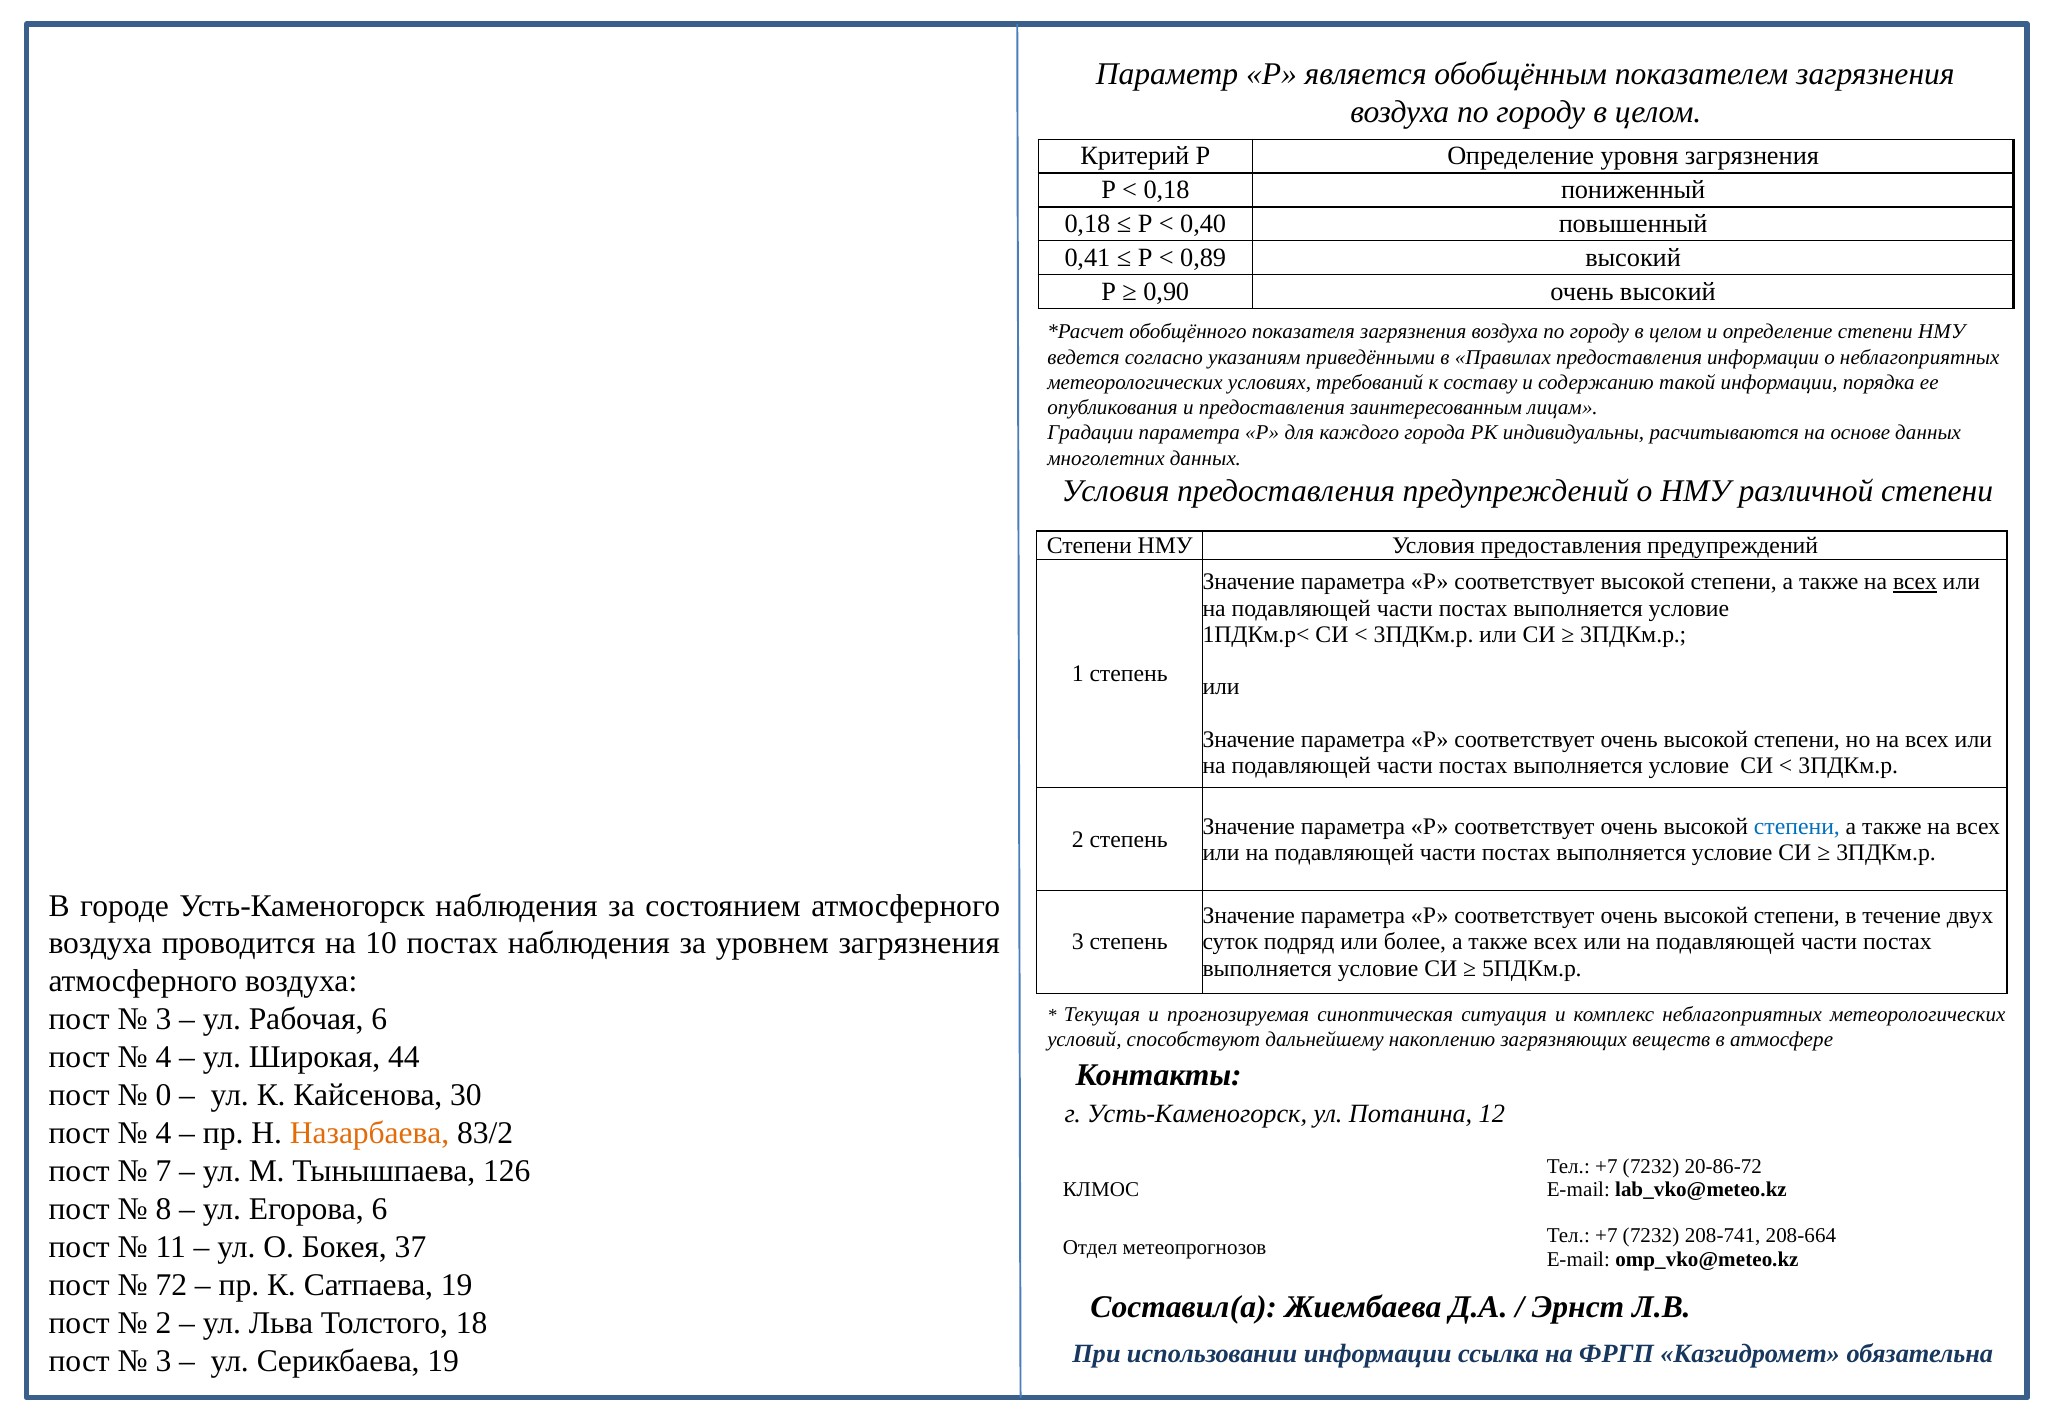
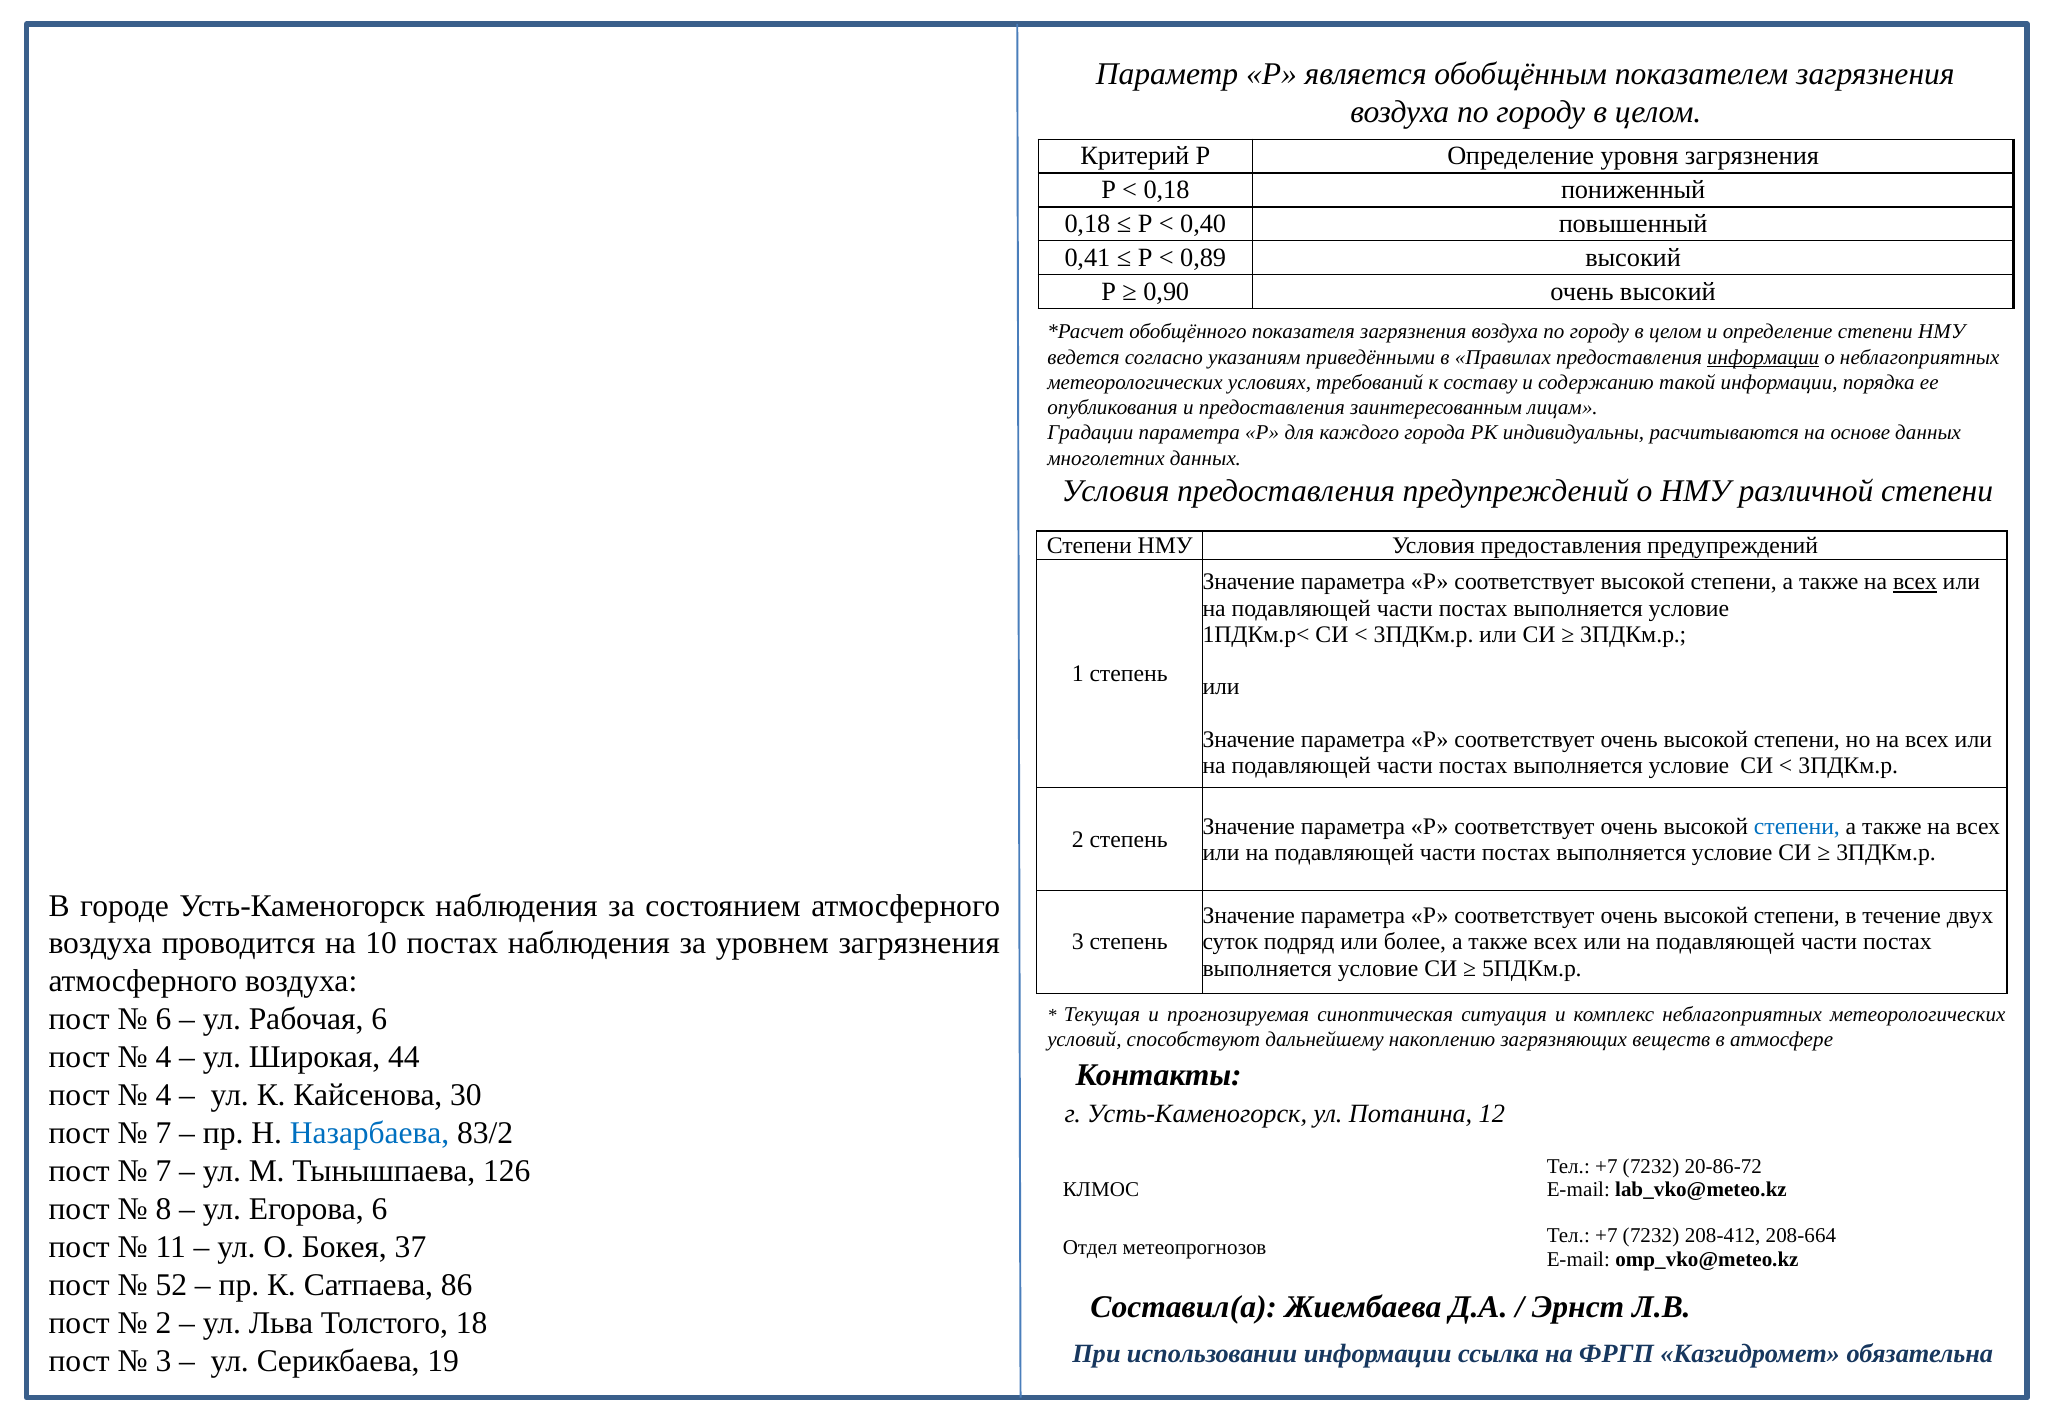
информации underline: none -> present (1763, 357)
3: 3 -> 6 (163, 1019)
0: 0 -> 4 (163, 1095)
4: 4 -> 7 (163, 1133)
Назарбаева colour: orange -> blue (370, 1133)
208-741: 208-741 -> 208-412 (1723, 1236)
72: 72 -> 52 (171, 1285)
Сатпаева 19: 19 -> 86 (457, 1285)
